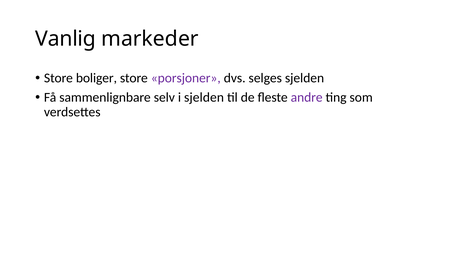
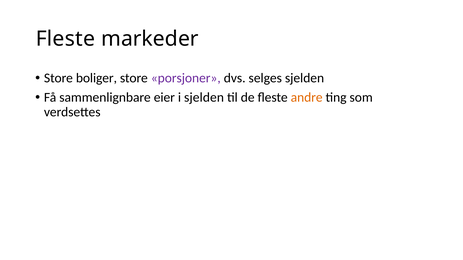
Vanlig: Vanlig -> Fleste (65, 39)
selv: selv -> eier (164, 98)
andre colour: purple -> orange (307, 98)
